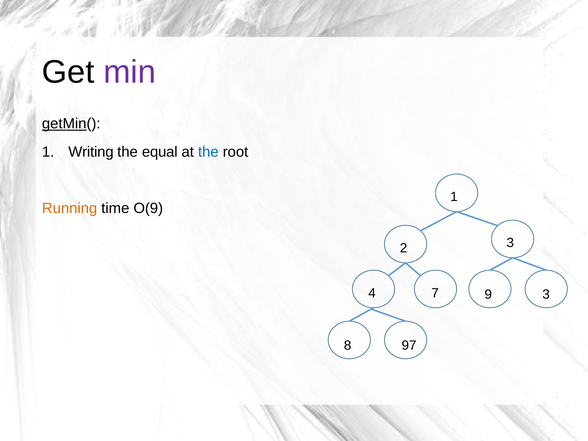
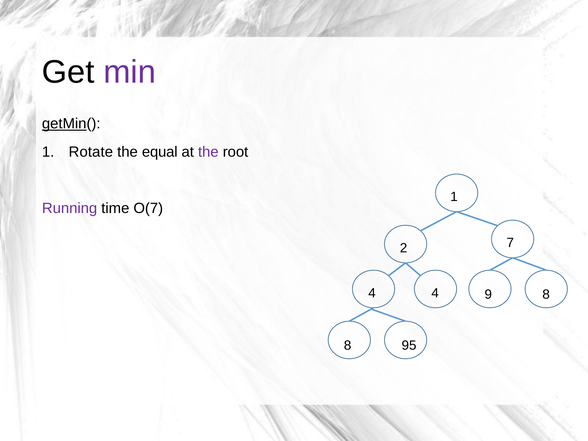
Writing: Writing -> Rotate (91, 152)
the colour: blue -> purple (208, 152)
Running colour: orange -> purple (70, 208)
O(9: O(9 -> O(7 (148, 208)
2 3: 3 -> 7 (510, 243)
4 7: 7 -> 4 (435, 293)
9 3: 3 -> 8 (546, 294)
97: 97 -> 95 (409, 345)
